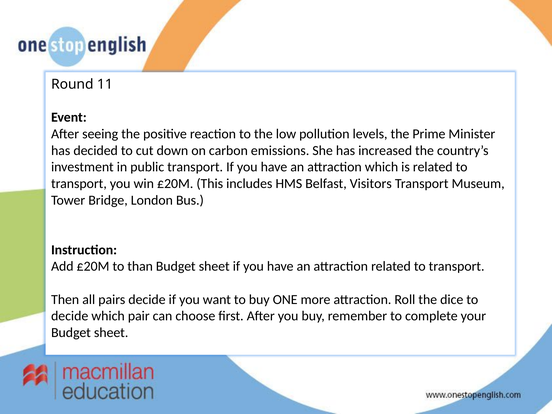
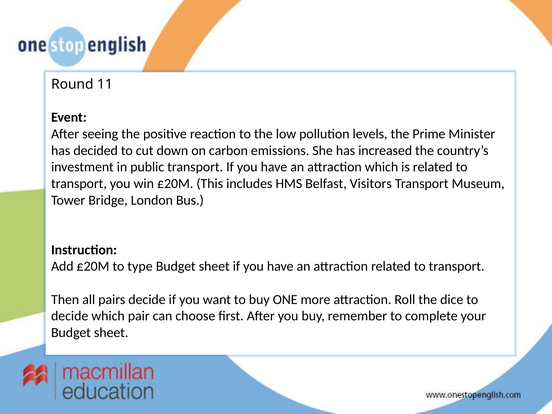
than: than -> type (140, 266)
